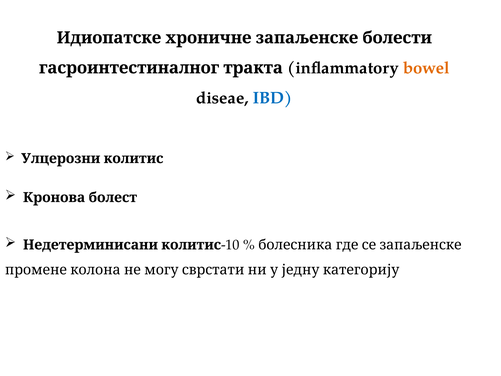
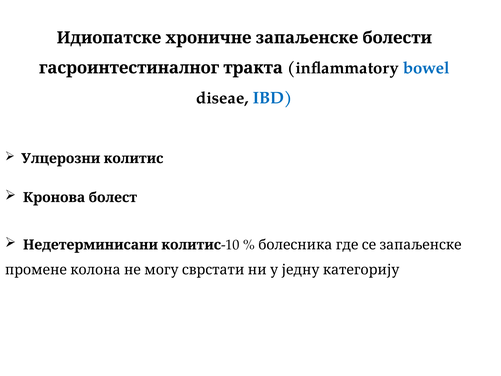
bowel colour: orange -> blue (426, 68)
